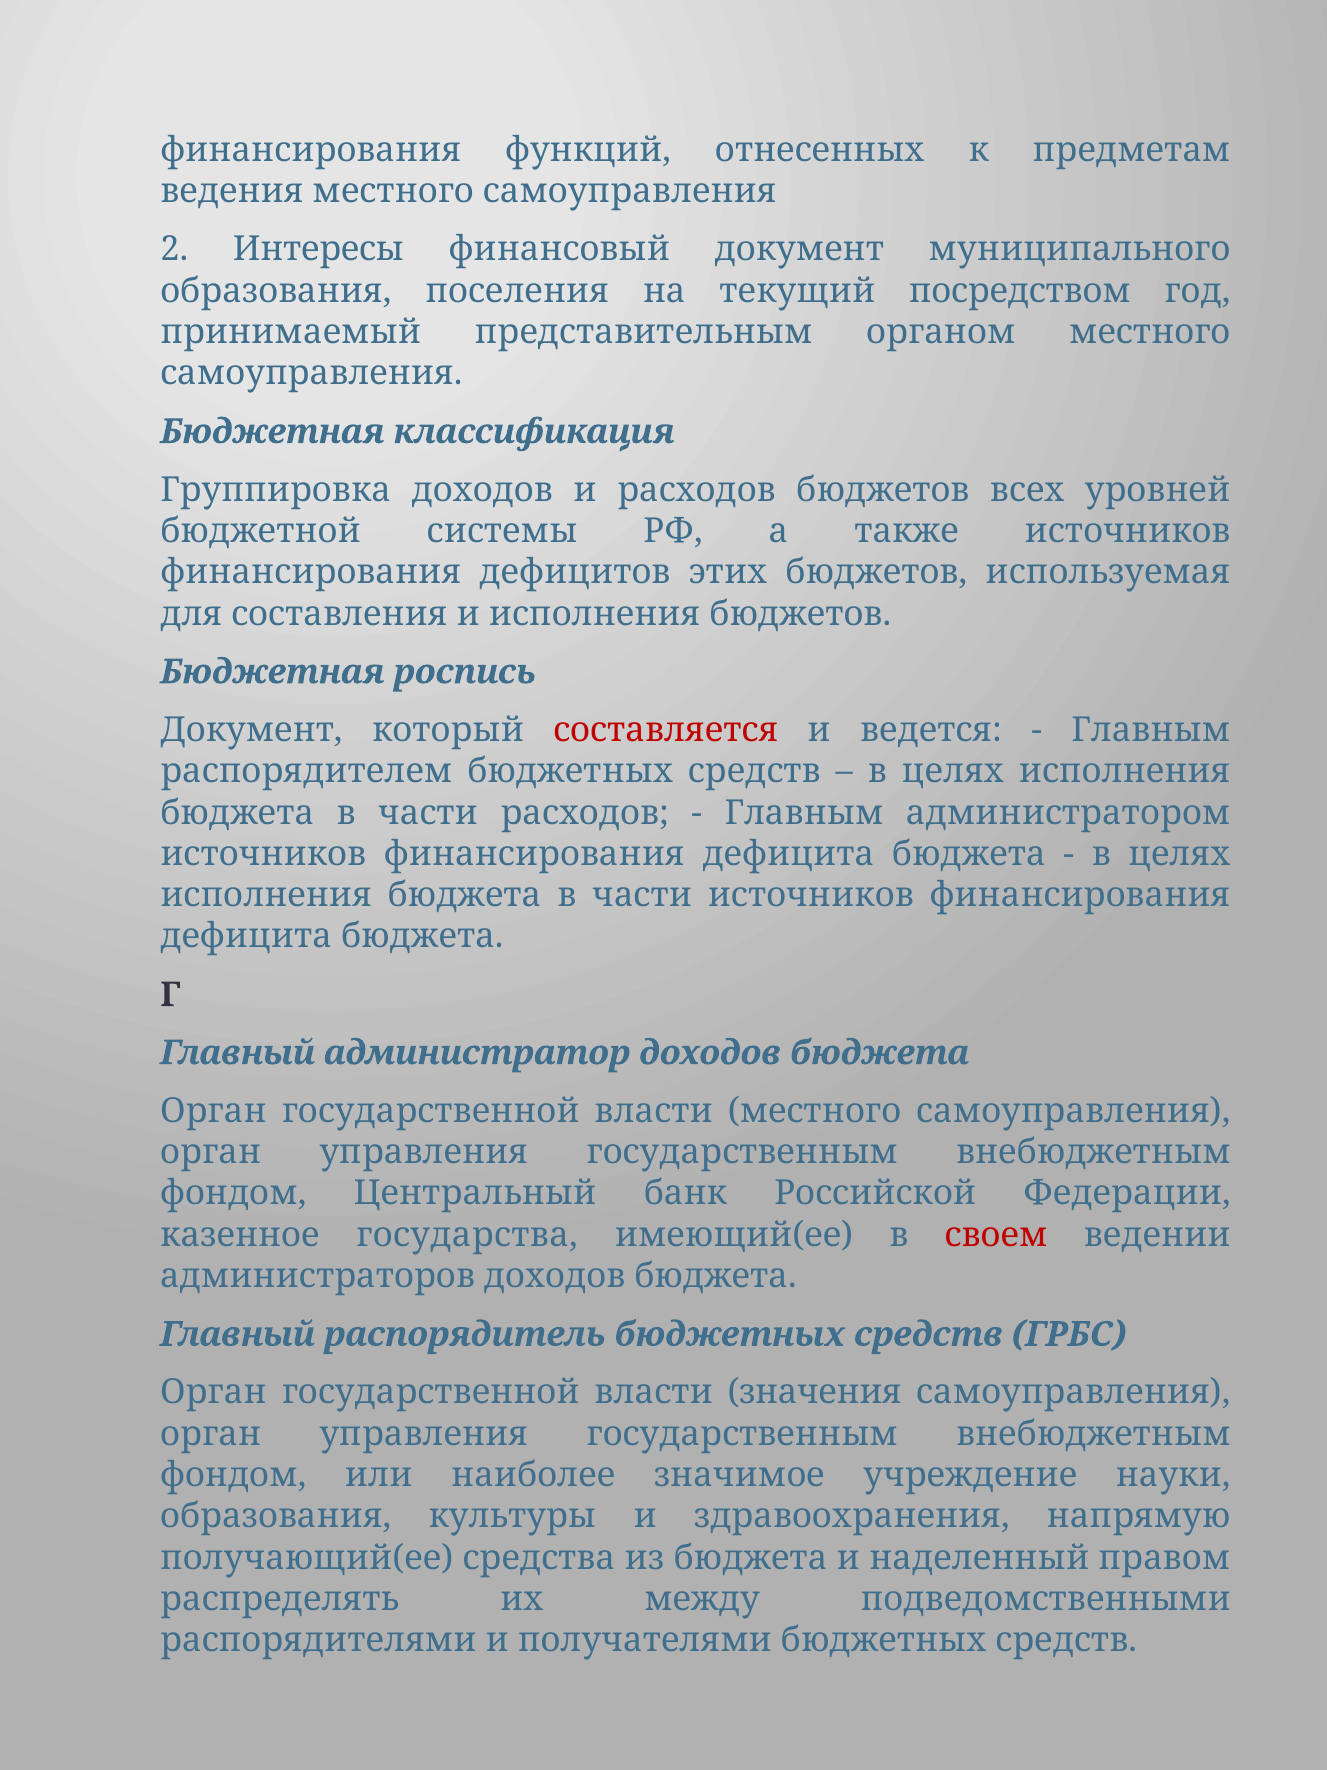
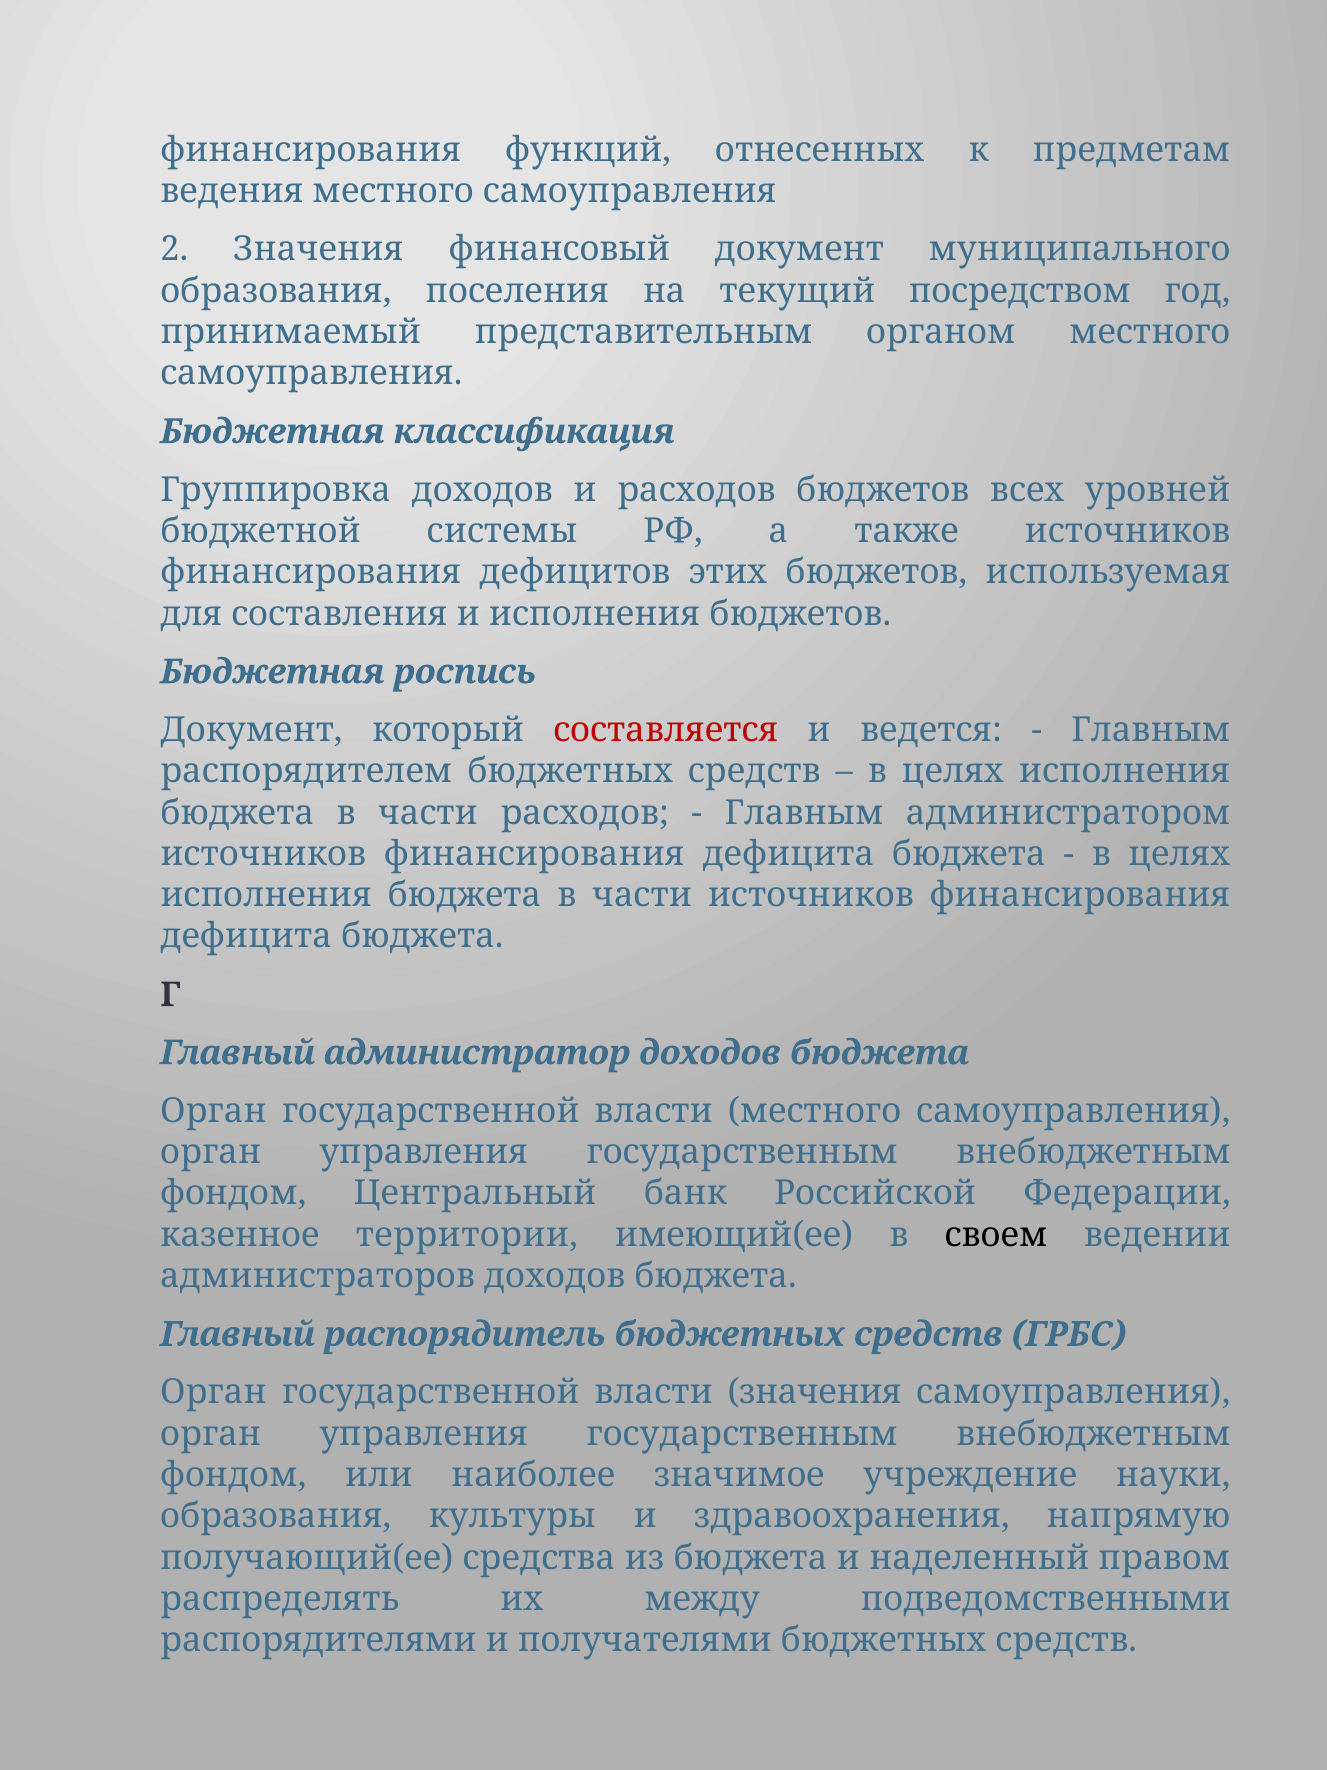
2 Интересы: Интересы -> Значения (318, 250)
государства: государства -> территории (467, 1234)
своем colour: red -> black (996, 1234)
